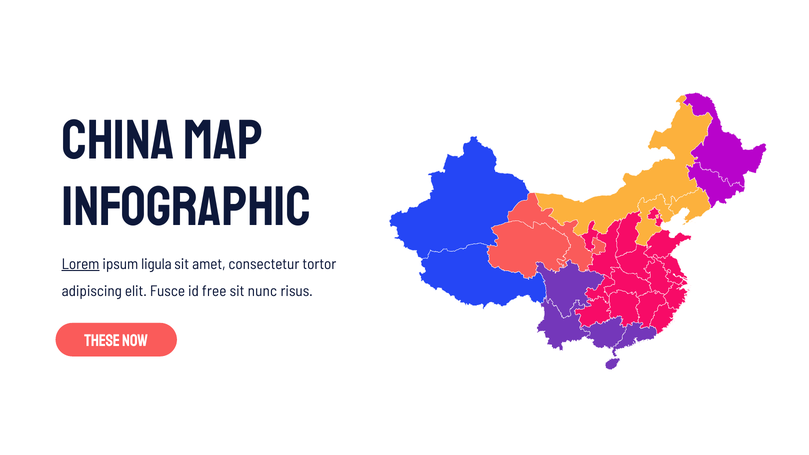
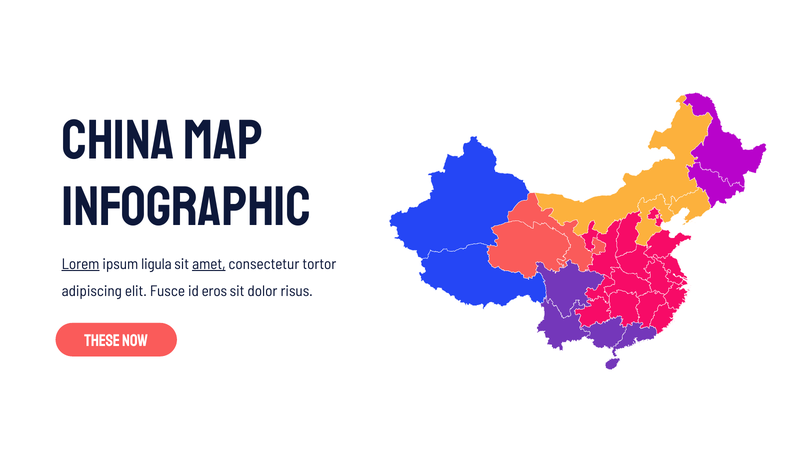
amet underline: none -> present (209, 264)
free: free -> eros (214, 291)
nunc: nunc -> dolor (262, 291)
